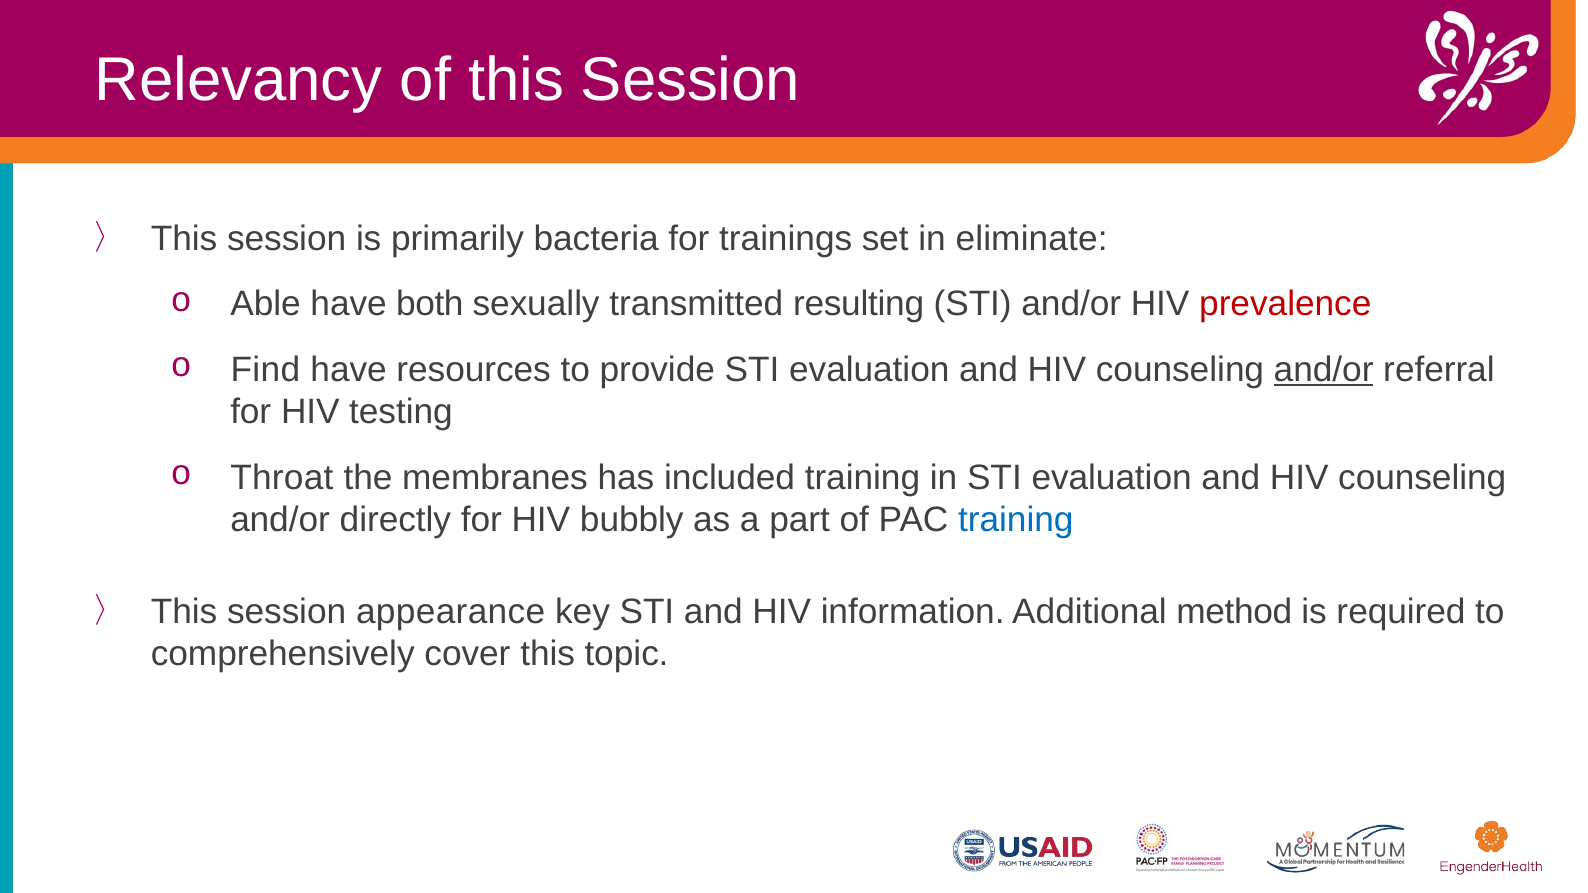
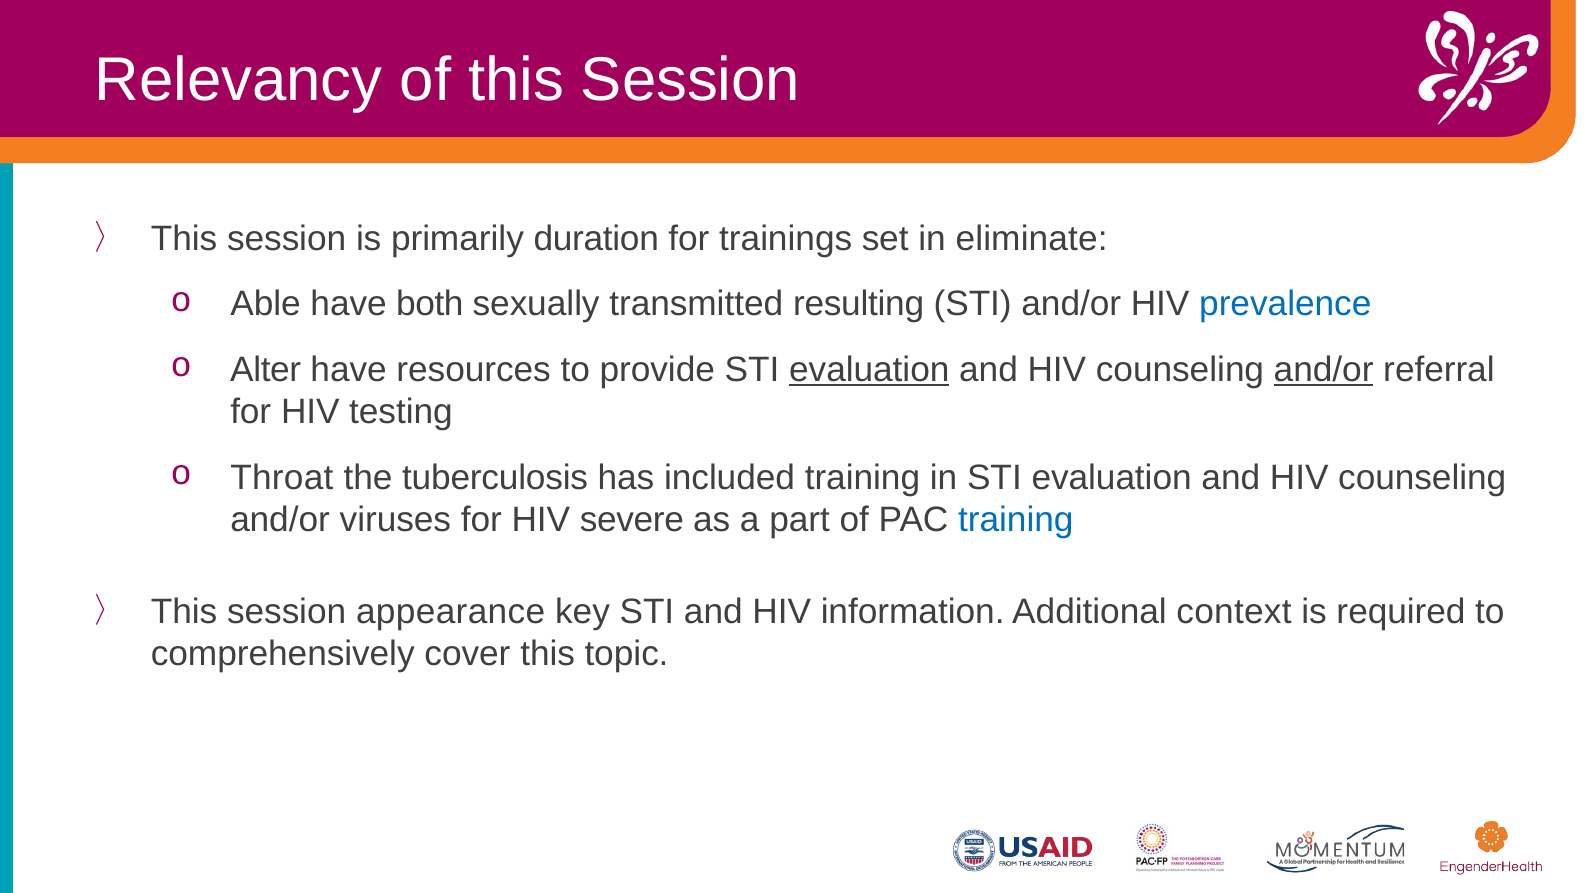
bacteria: bacteria -> duration (596, 239)
prevalence colour: red -> blue (1285, 304)
Find: Find -> Alter (266, 370)
evaluation underline: none -> present (869, 370)
membranes: membranes -> tuberculosis (495, 478)
directly: directly -> viruses (395, 520)
bubbly: bubbly -> severe (632, 520)
method: method -> context (1234, 612)
